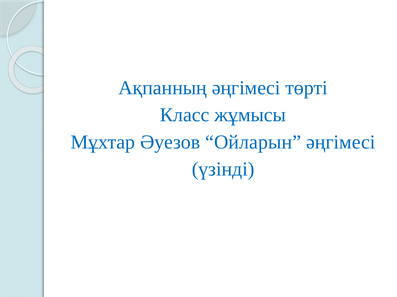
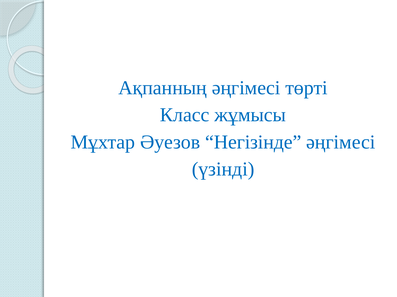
Ойларын: Ойларын -> Негізінде (253, 142)
